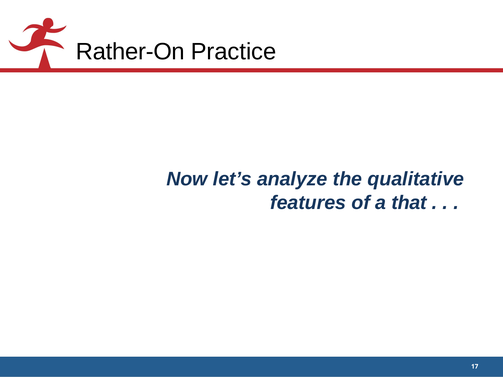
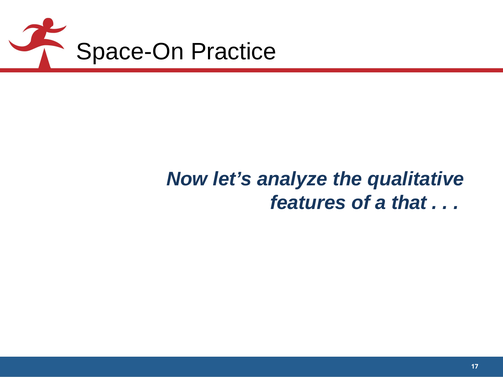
Rather-On: Rather-On -> Space-On (130, 52)
